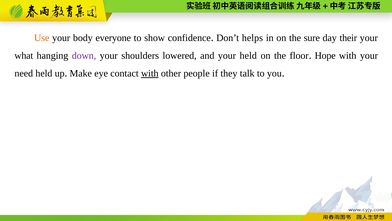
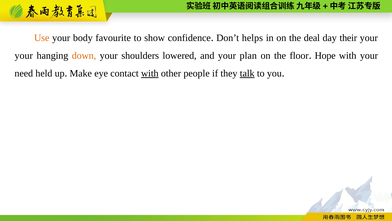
everyone: everyone -> favourite (113, 38)
sure: sure -> deal (312, 38)
what: what -> your (24, 56)
down colour: purple -> orange (84, 56)
your held: held -> plan (248, 56)
talk underline: none -> present (247, 73)
